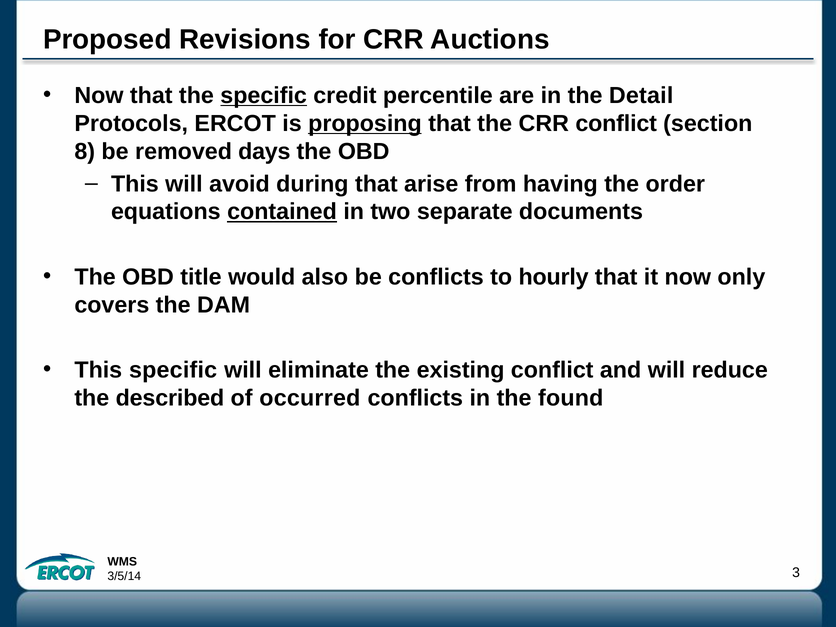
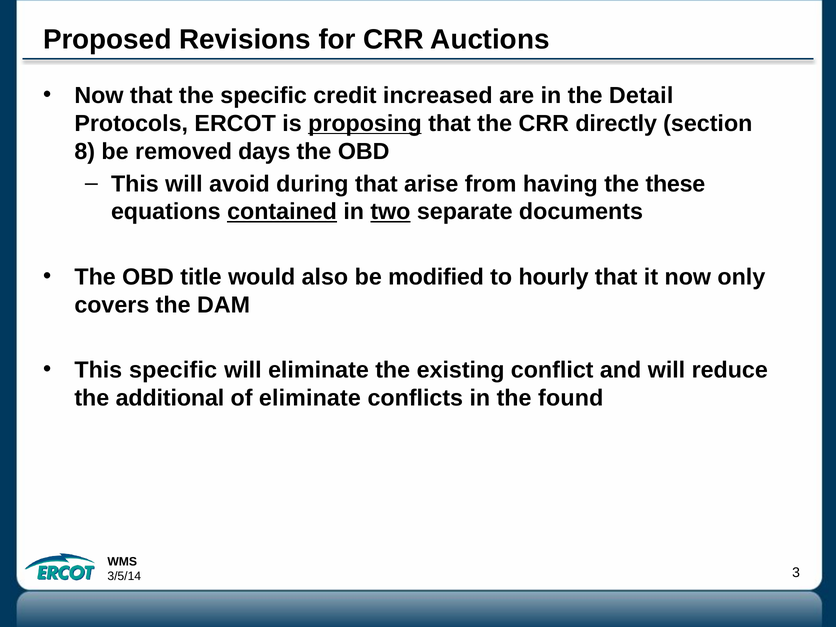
specific underline: present -> none (264, 96)
percentile: percentile -> increased (438, 96)
CRR conflict: conflict -> directly (616, 123)
order: order -> these (675, 184)
two underline: none -> present (390, 212)
be conflicts: conflicts -> modified (436, 277)
described: described -> additional (170, 398)
of occurred: occurred -> eliminate (310, 398)
